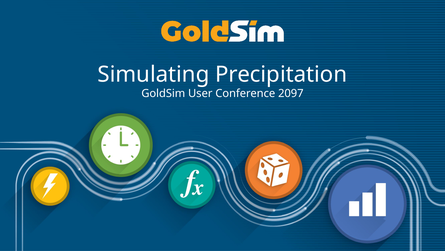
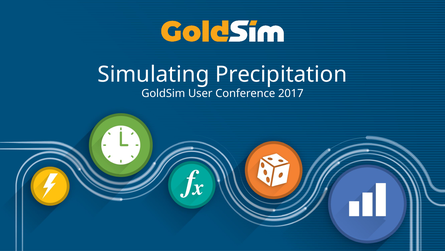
2097: 2097 -> 2017 (291, 93)
